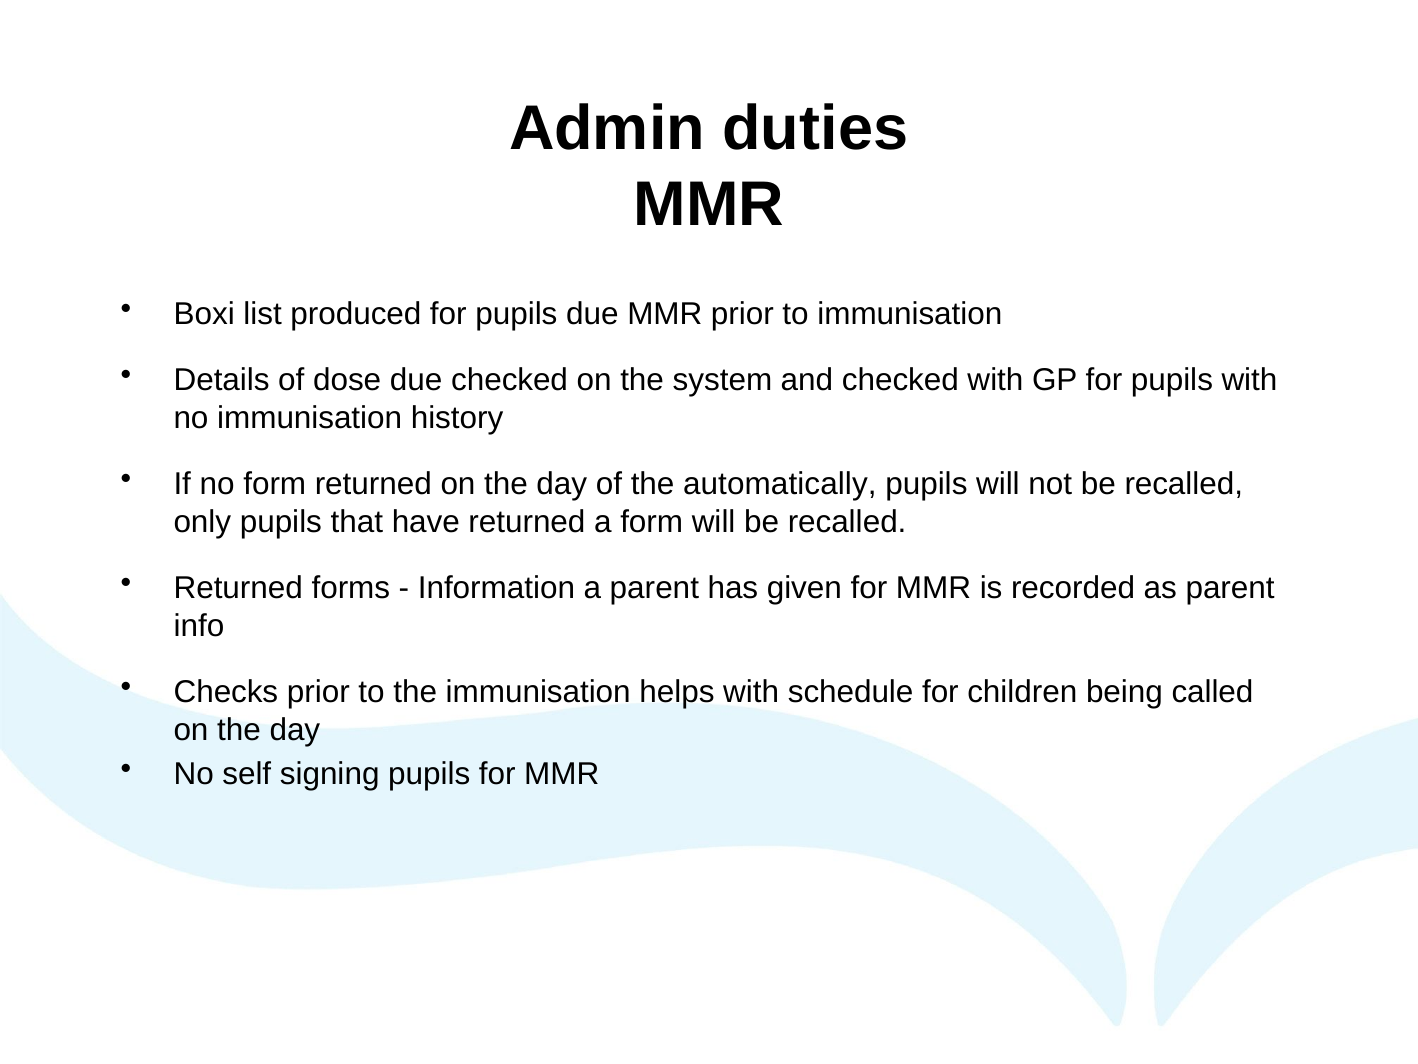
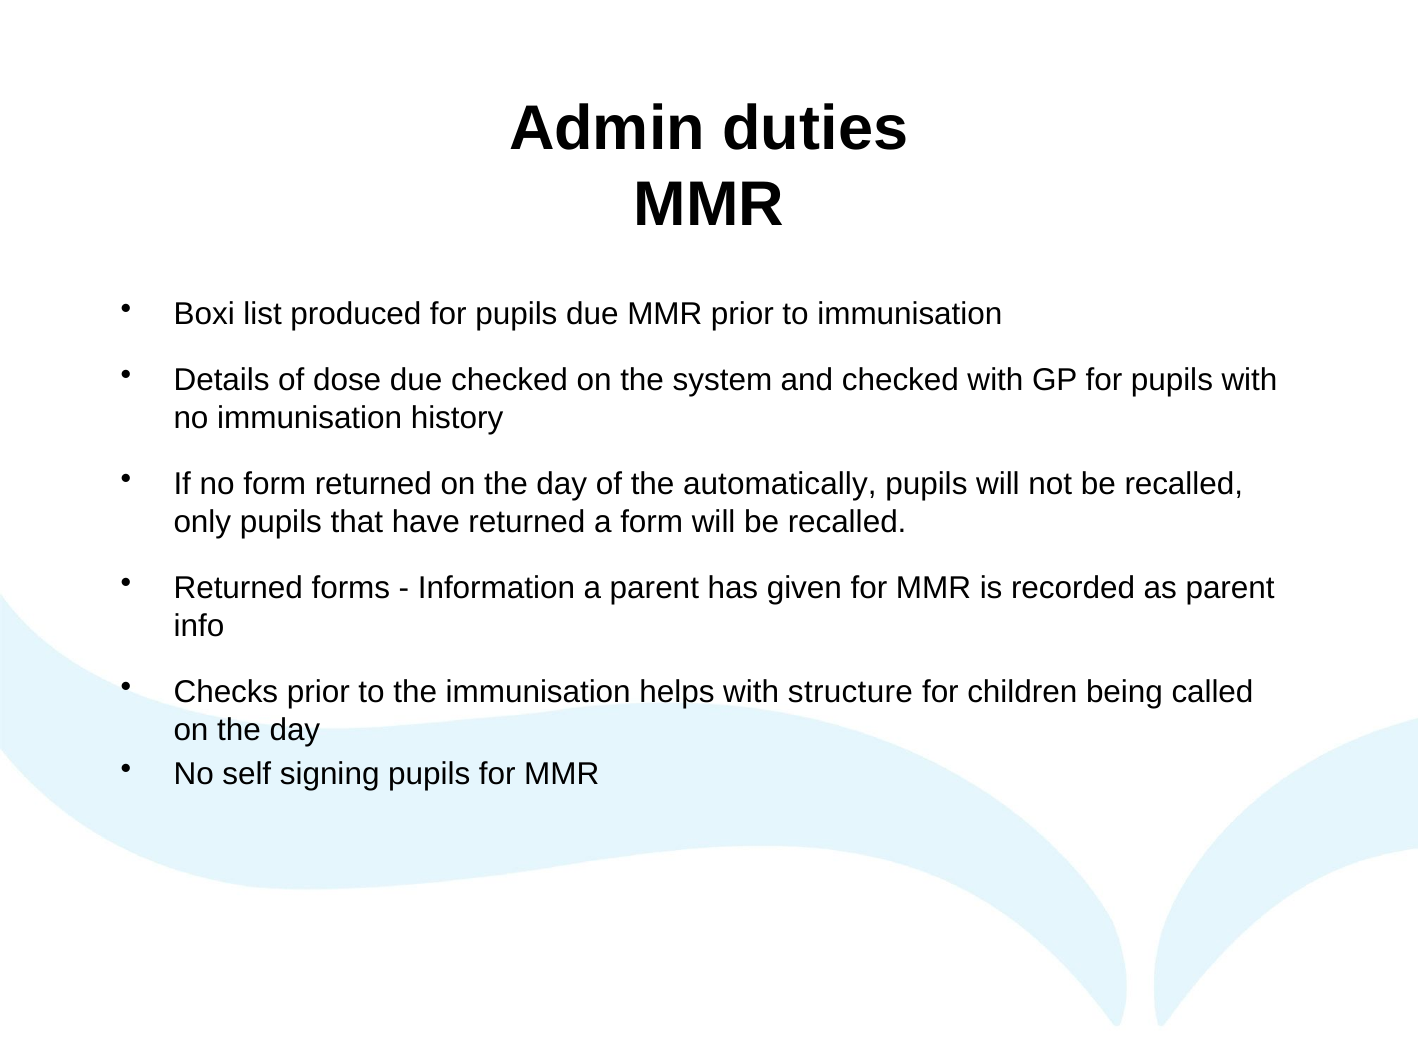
schedule: schedule -> structure (850, 692)
